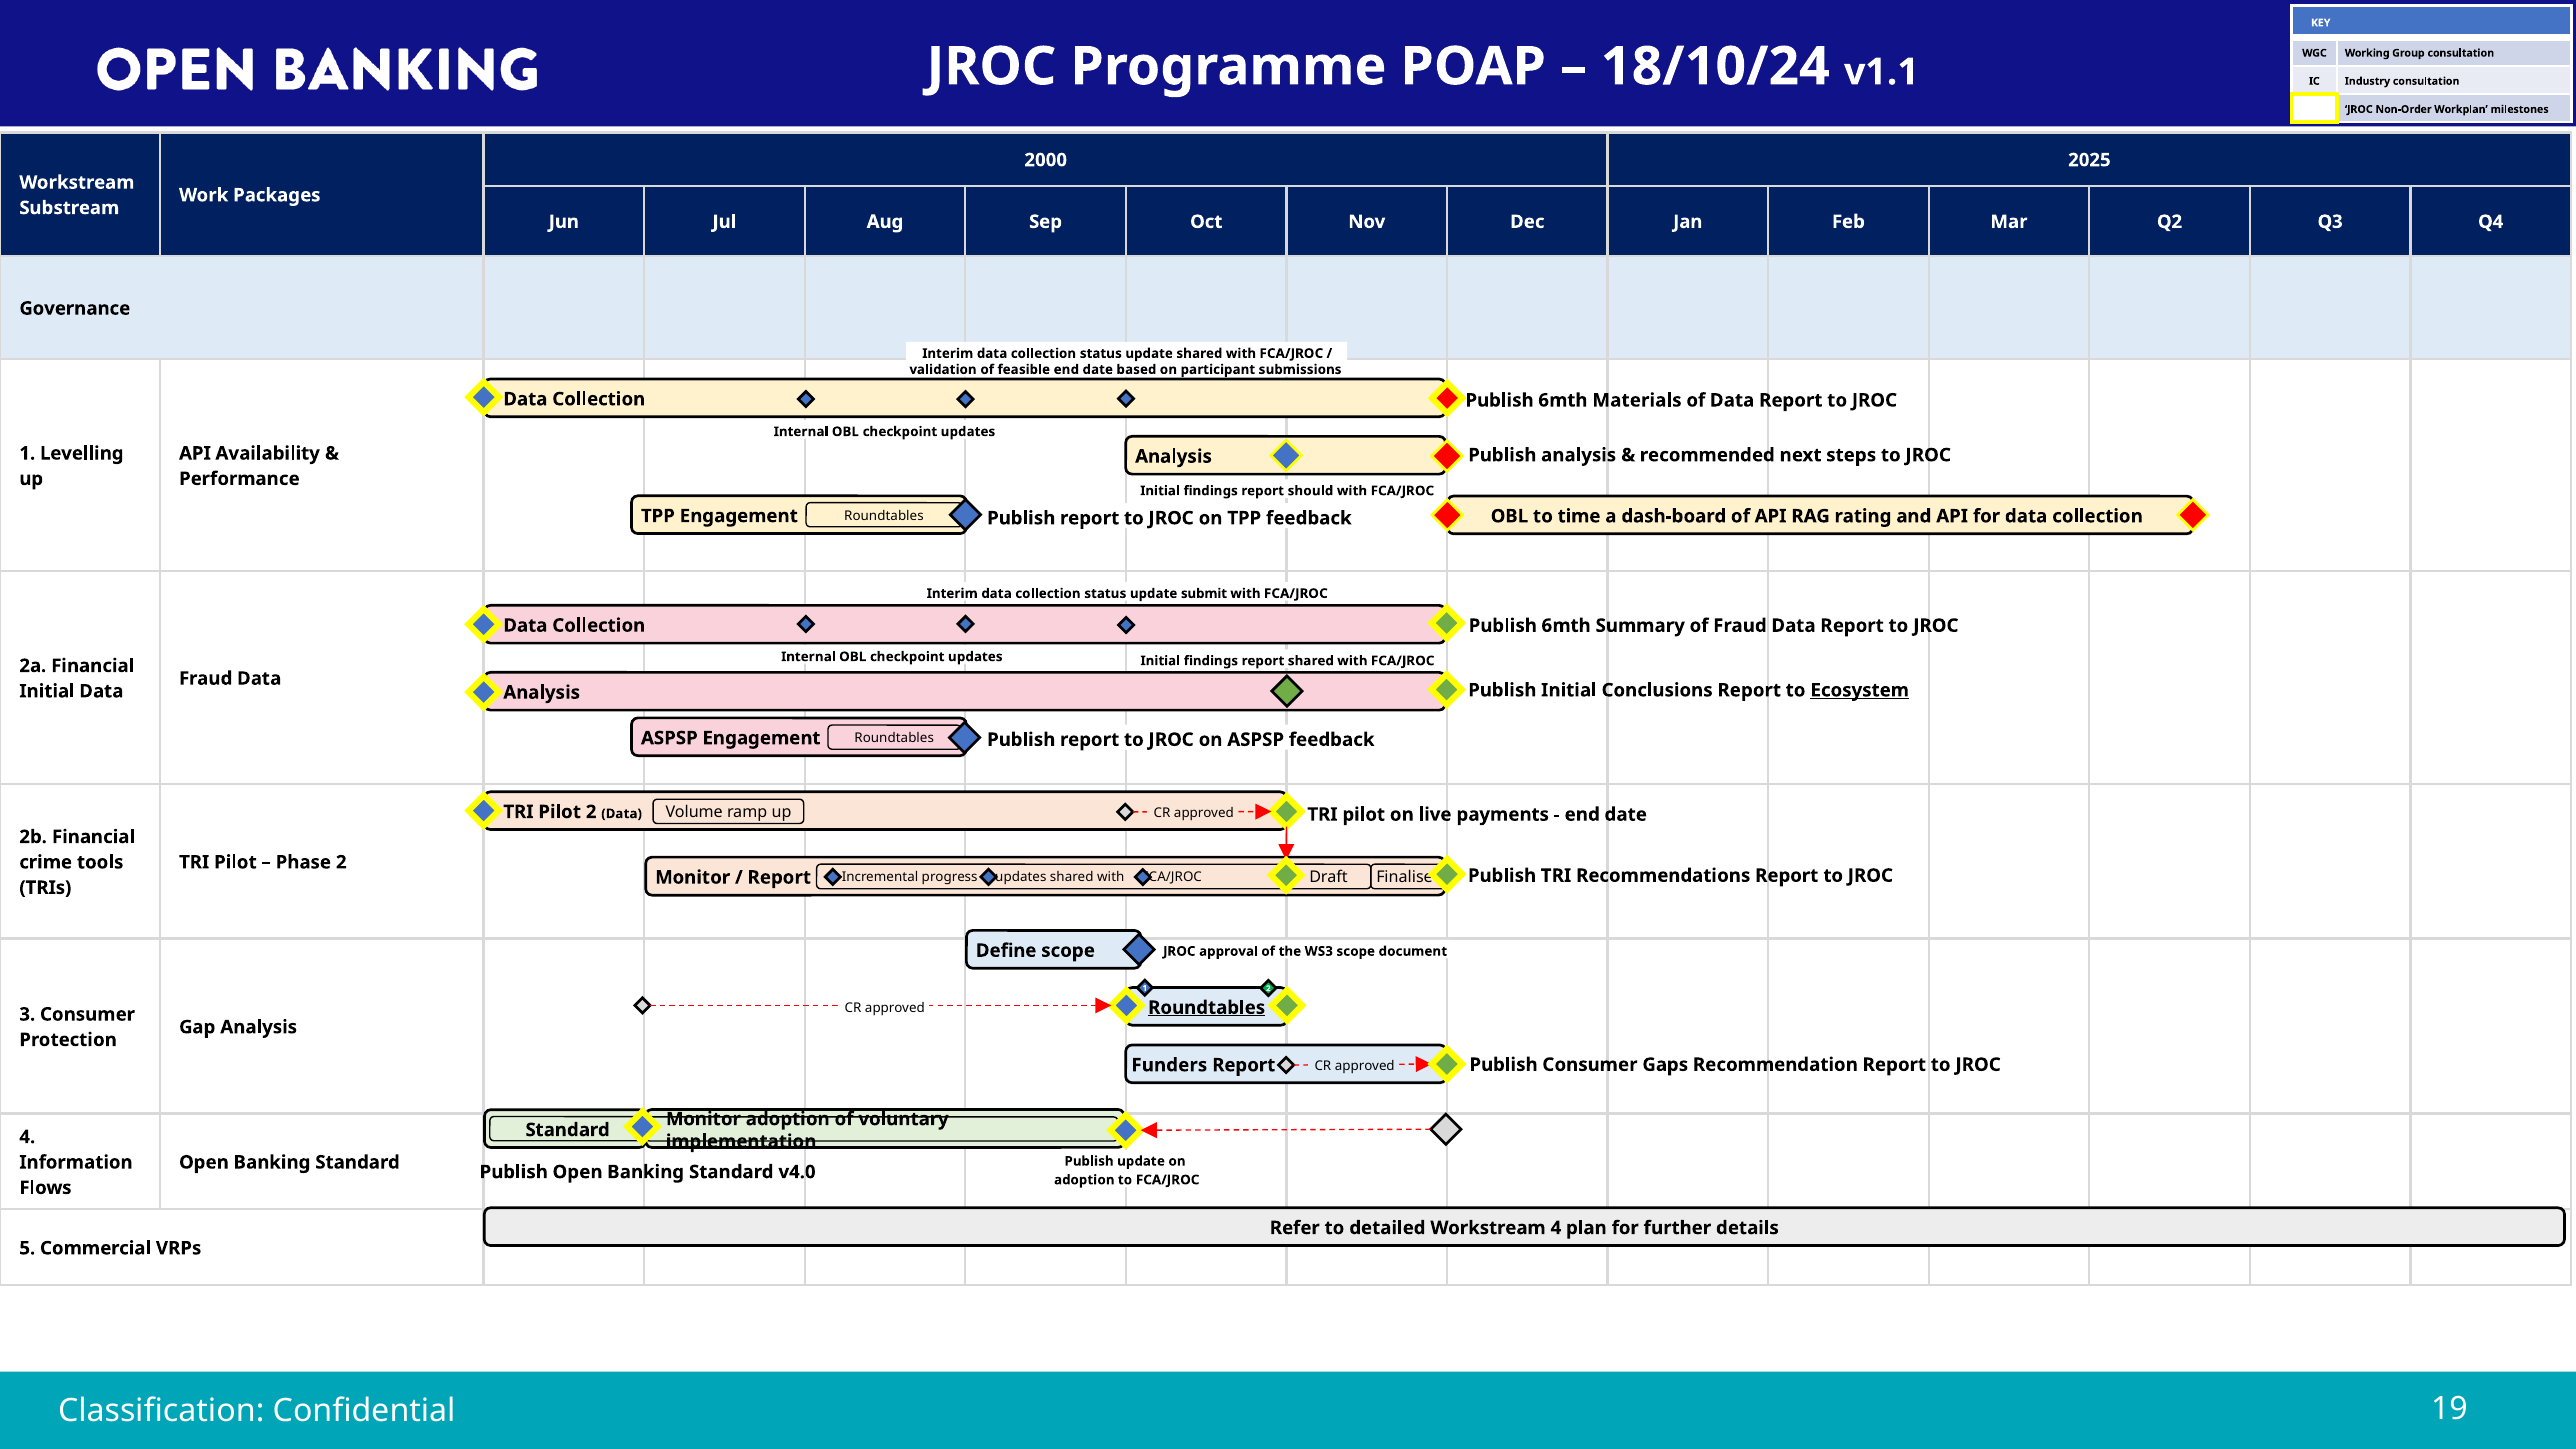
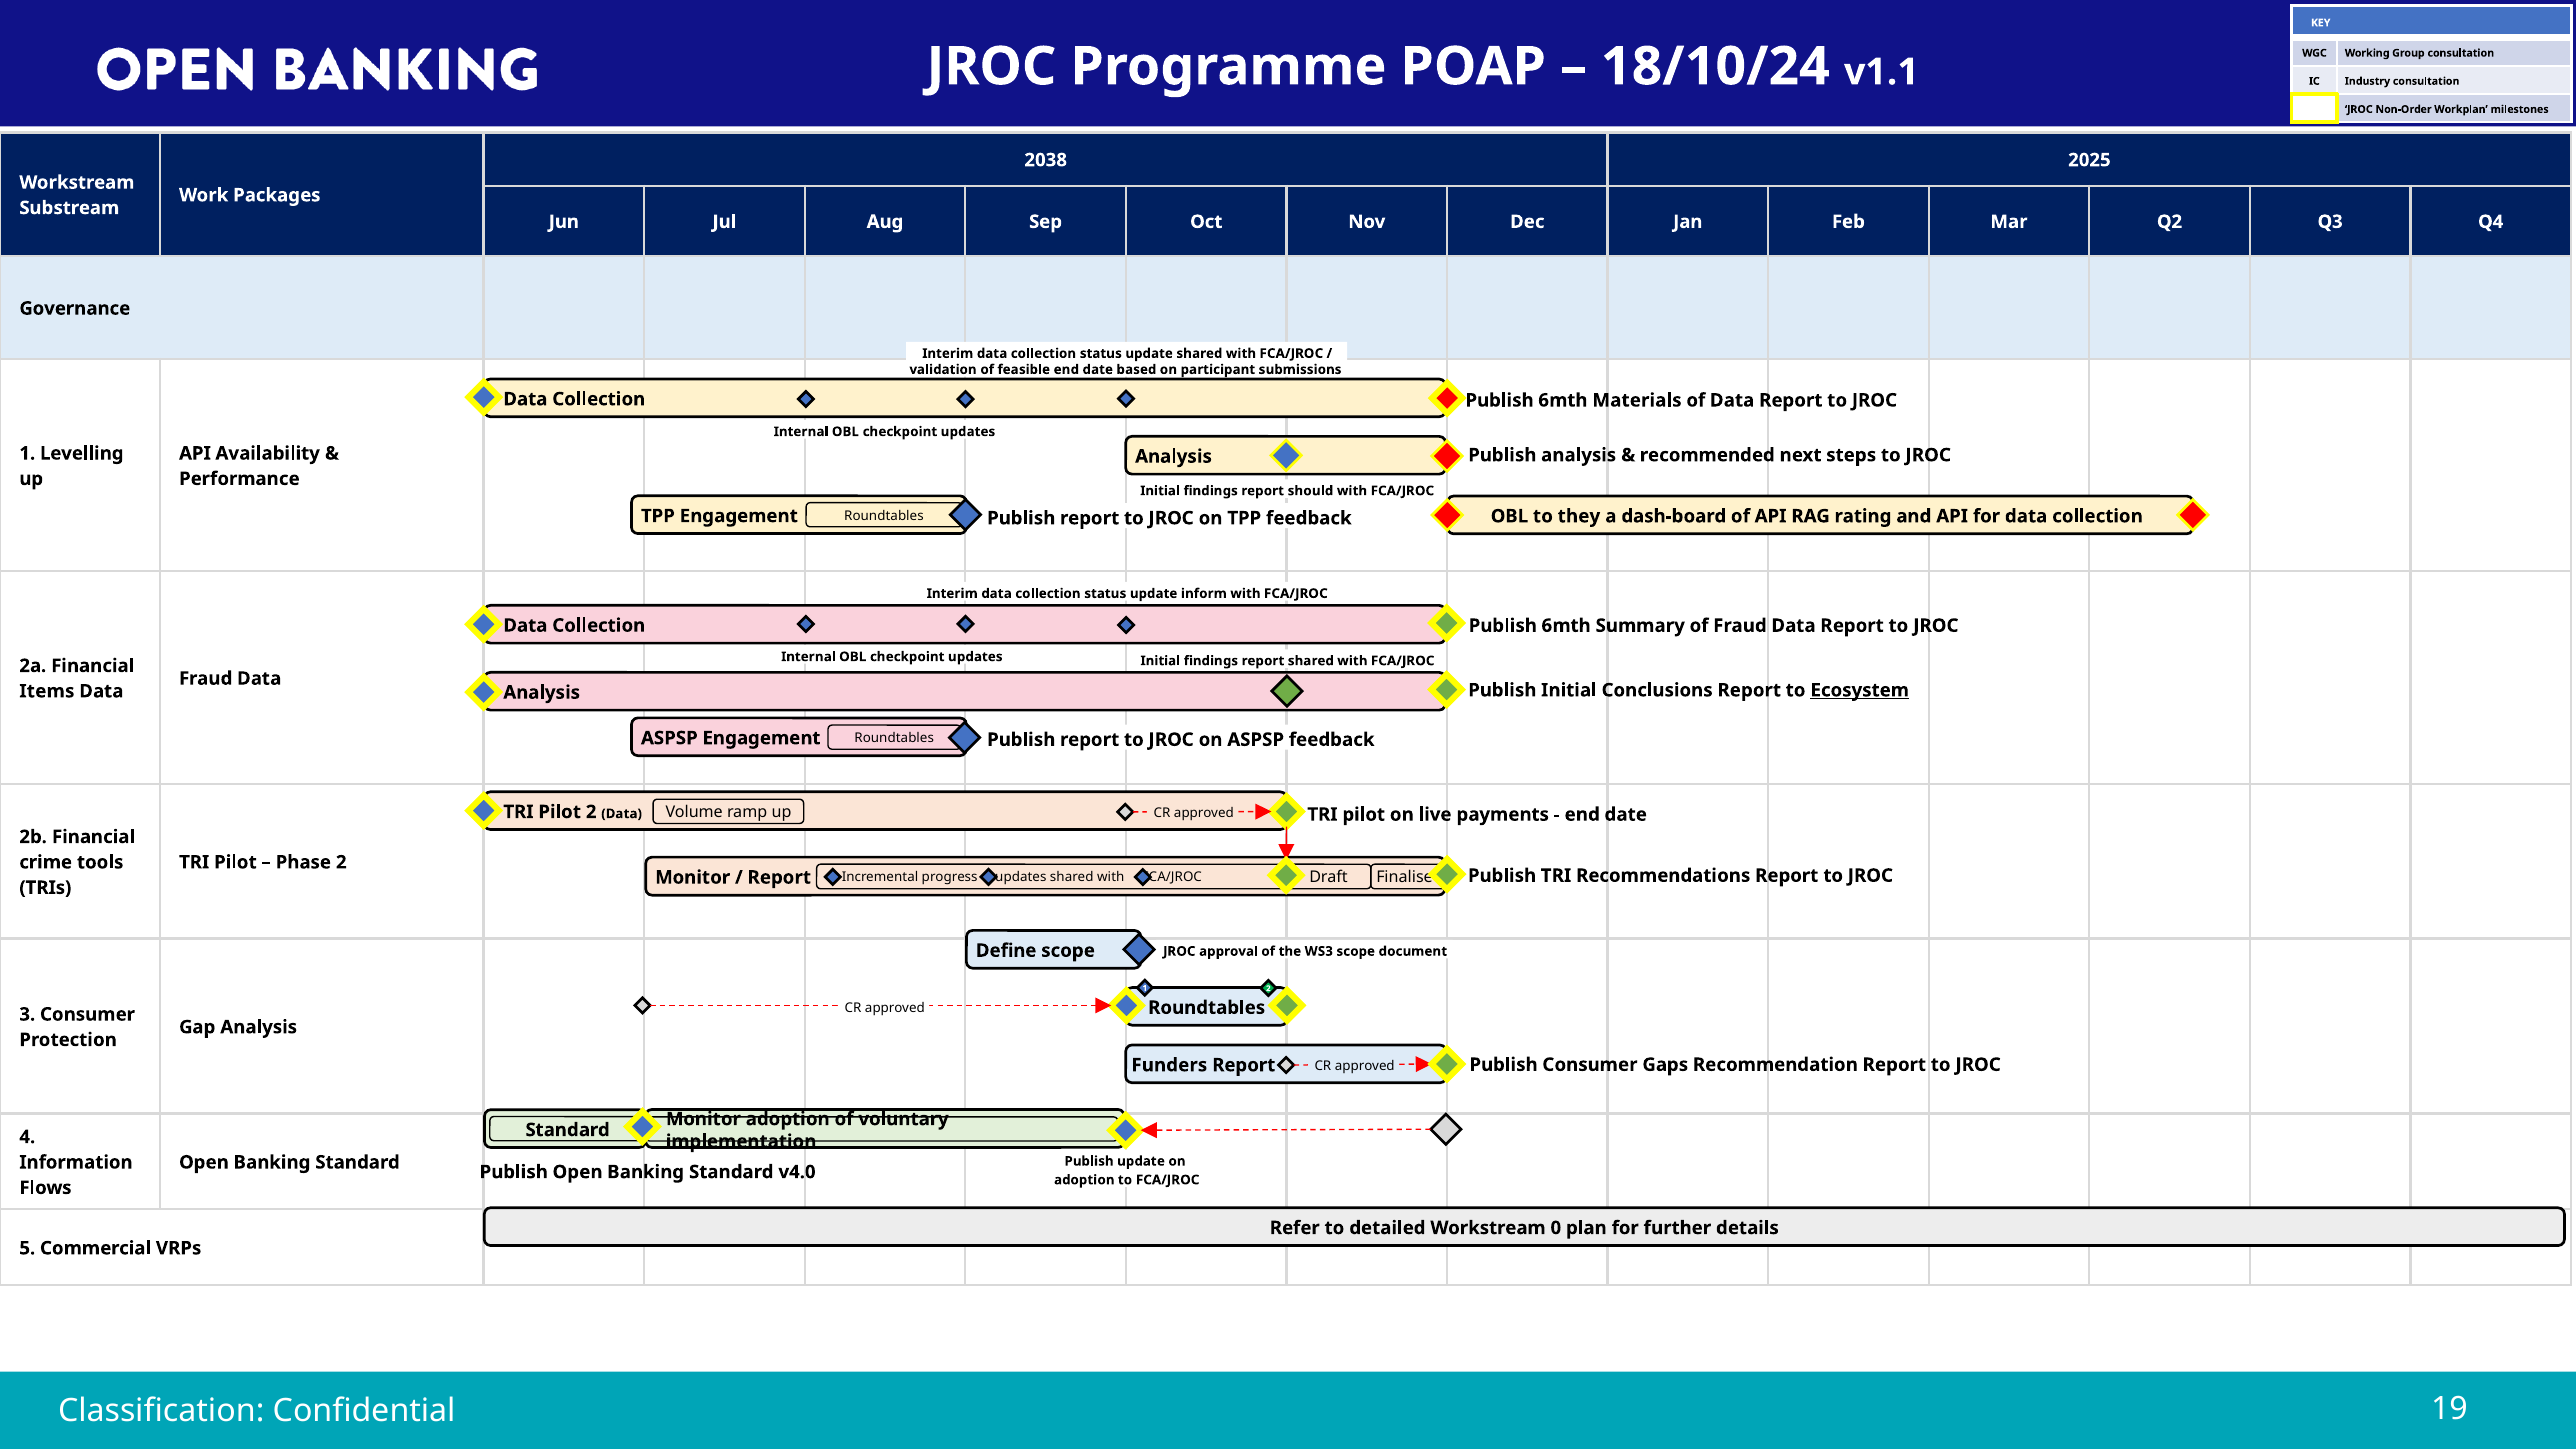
2000: 2000 -> 2038 (1046, 160)
time: time -> they (1579, 516)
submit: submit -> inform (1204, 594)
Initial: Initial -> Items (47, 691)
Roundtables underline: present -> none (1207, 1008)
Workstream 4: 4 -> 0 (1556, 1228)
